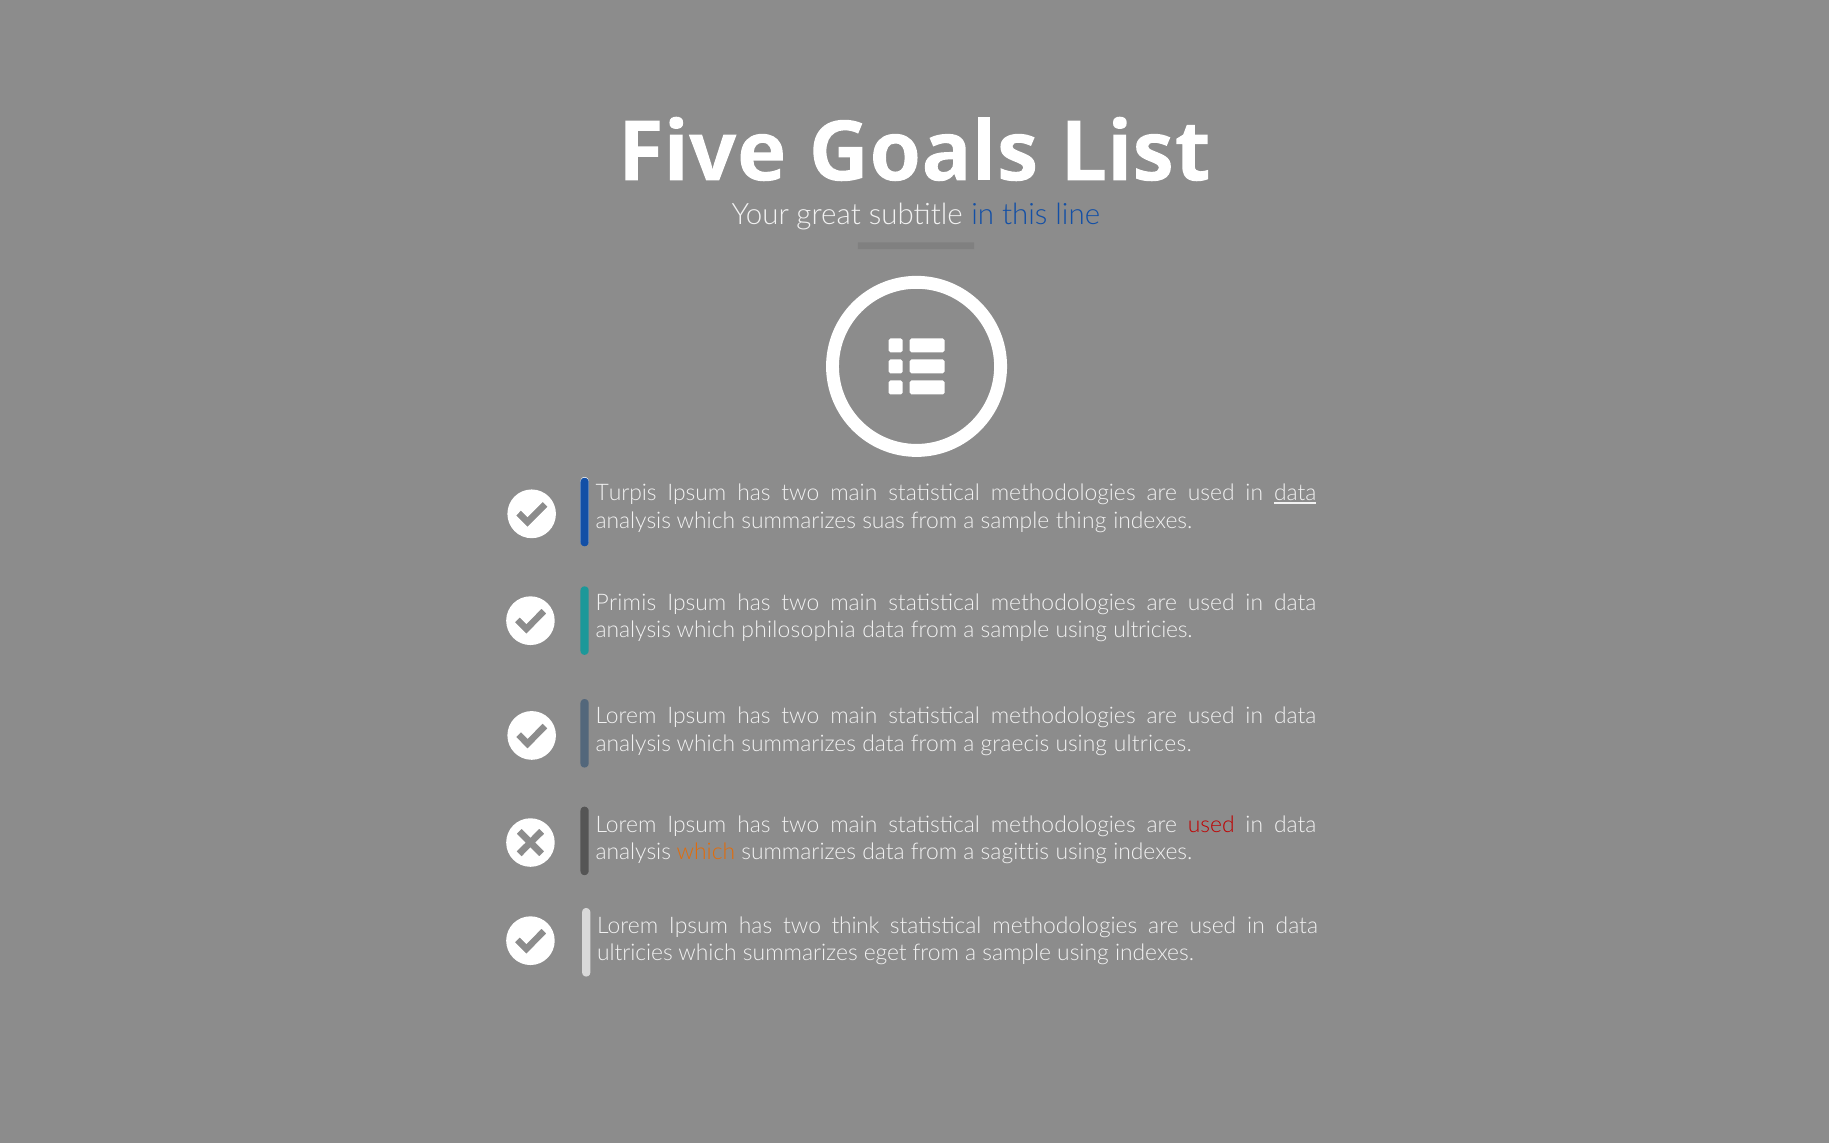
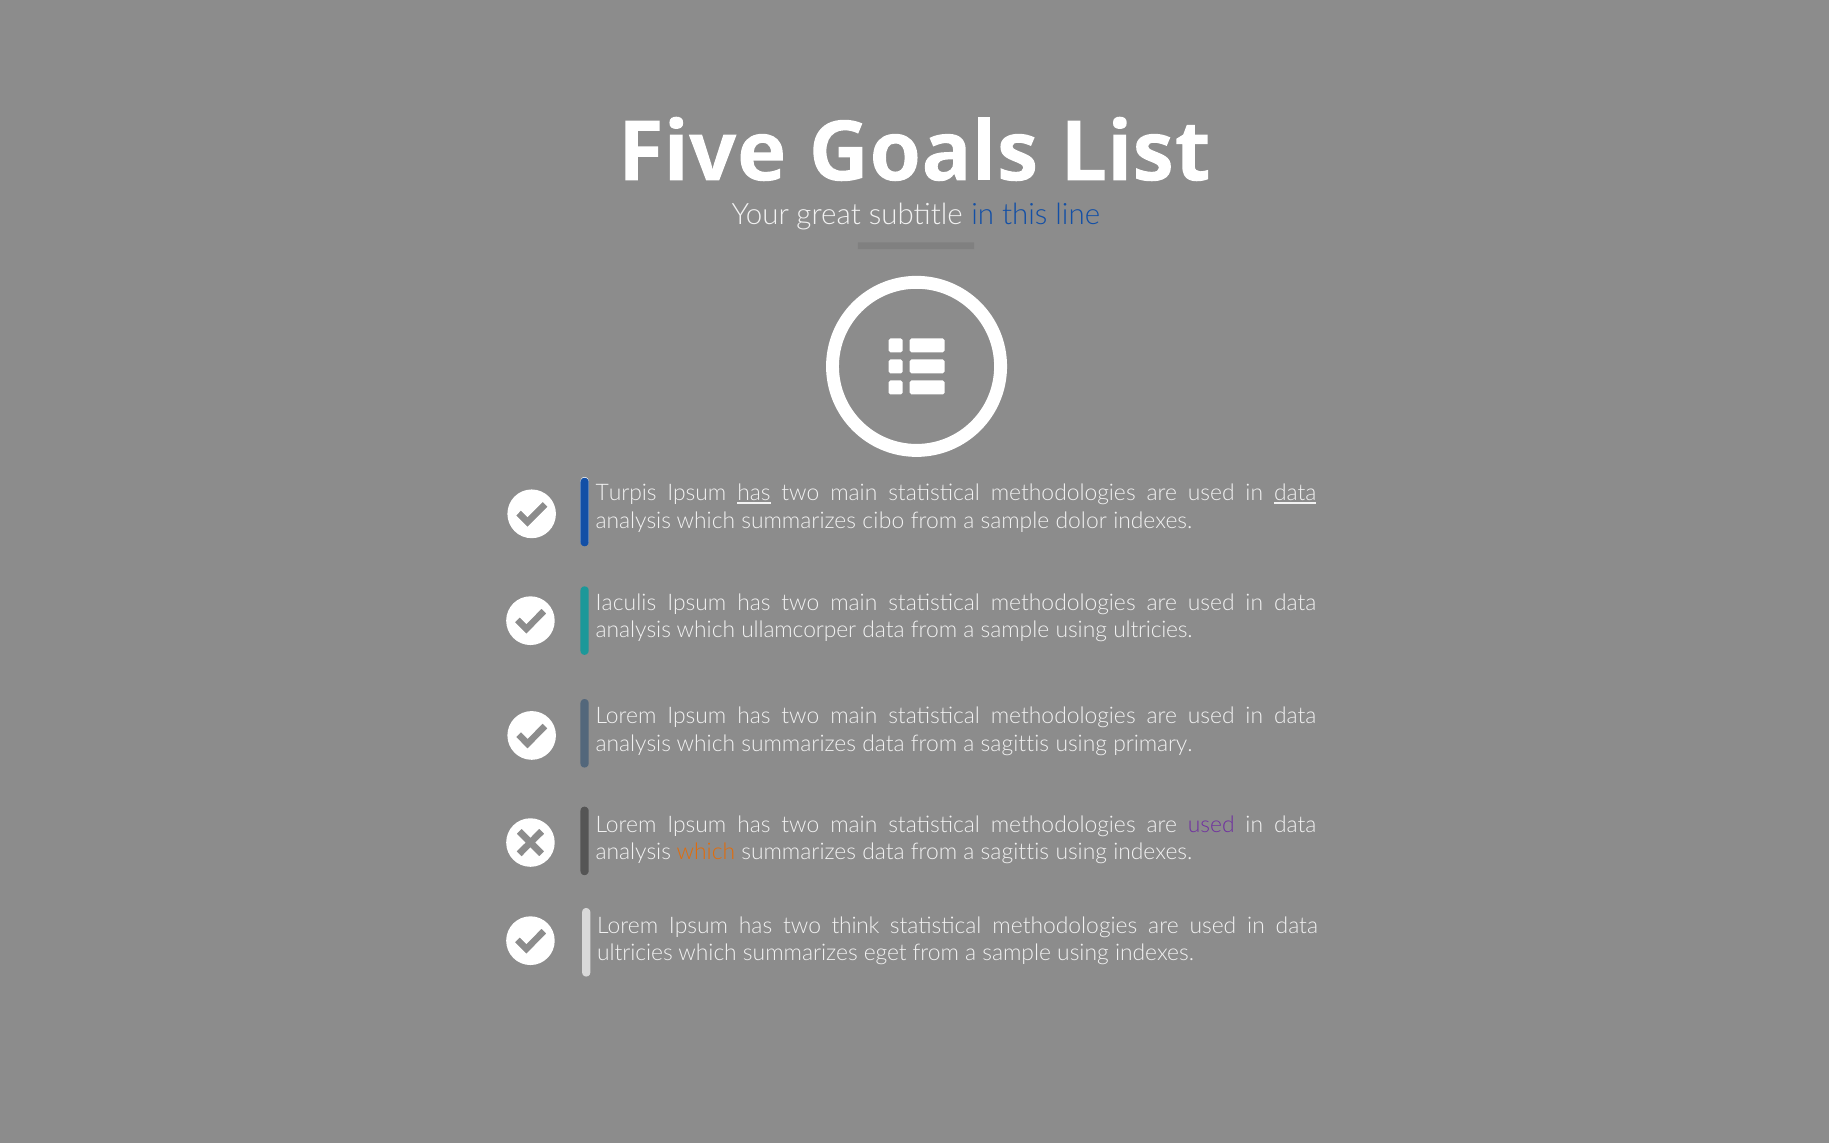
has underline: none -> present (754, 493)
suas: suas -> cibo (883, 521)
thing: thing -> dolor (1081, 521)
Primis: Primis -> Iaculis (626, 603)
philosophia: philosophia -> ullamcorper (799, 631)
graecis: graecis -> sagittis (1015, 744)
ultrices: ultrices -> primary (1153, 744)
used colour: red -> purple (1211, 825)
